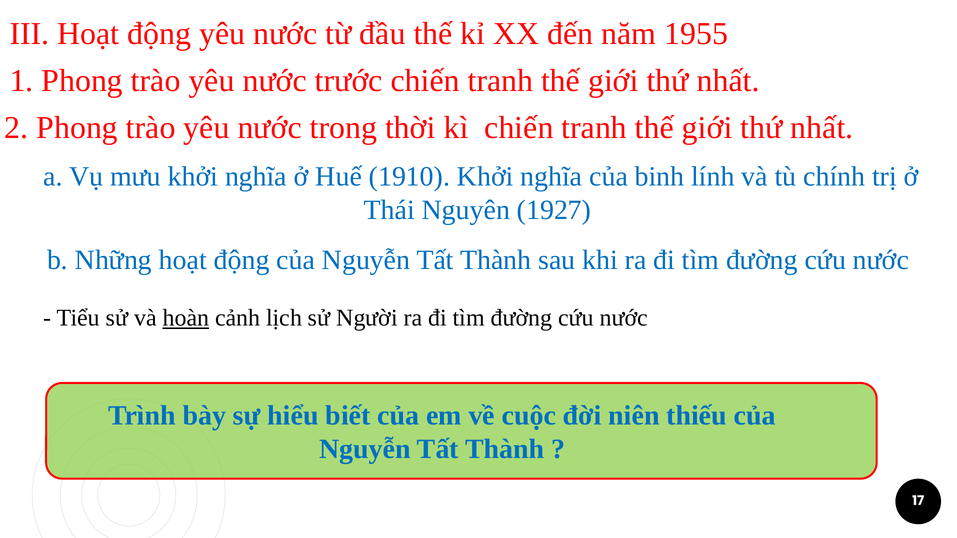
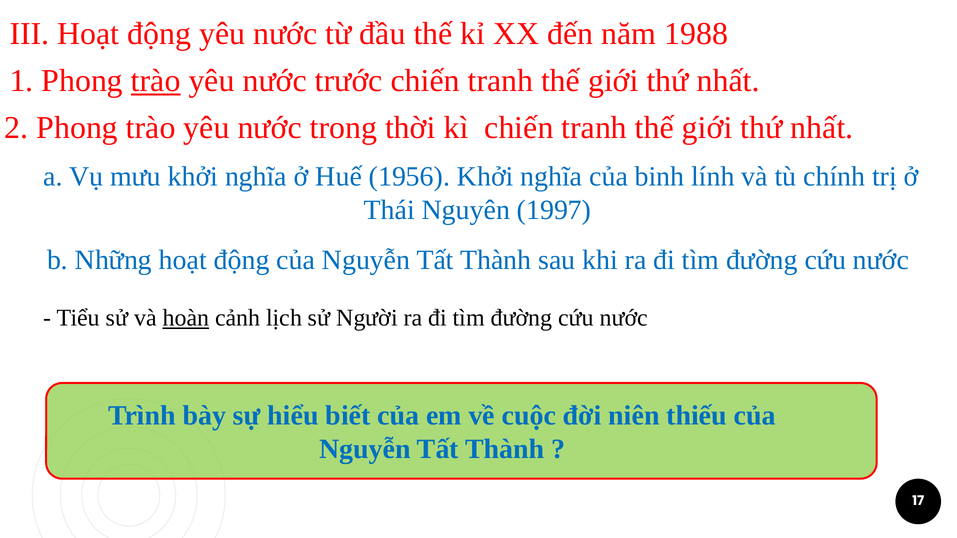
1955: 1955 -> 1988 (696, 33)
trào underline: none -> present (156, 81)
1910: 1910 -> 1956 (409, 177)
1927: 1927 -> 1997 (554, 210)
